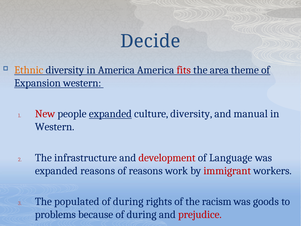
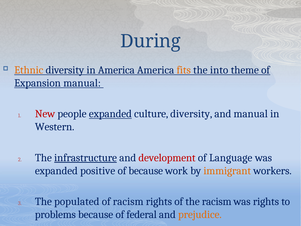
Decide: Decide -> During (151, 41)
fits colour: red -> orange (184, 70)
area: area -> into (219, 70)
Expansion western: western -> manual (82, 83)
infrastructure underline: none -> present (86, 157)
expanded reasons: reasons -> positive (98, 171)
of reasons: reasons -> because (146, 171)
immigrant colour: red -> orange (227, 171)
during: during -> racism (128, 201)
was goods: goods -> rights (266, 201)
because of during: during -> federal (142, 214)
prejudice colour: red -> orange (200, 214)
